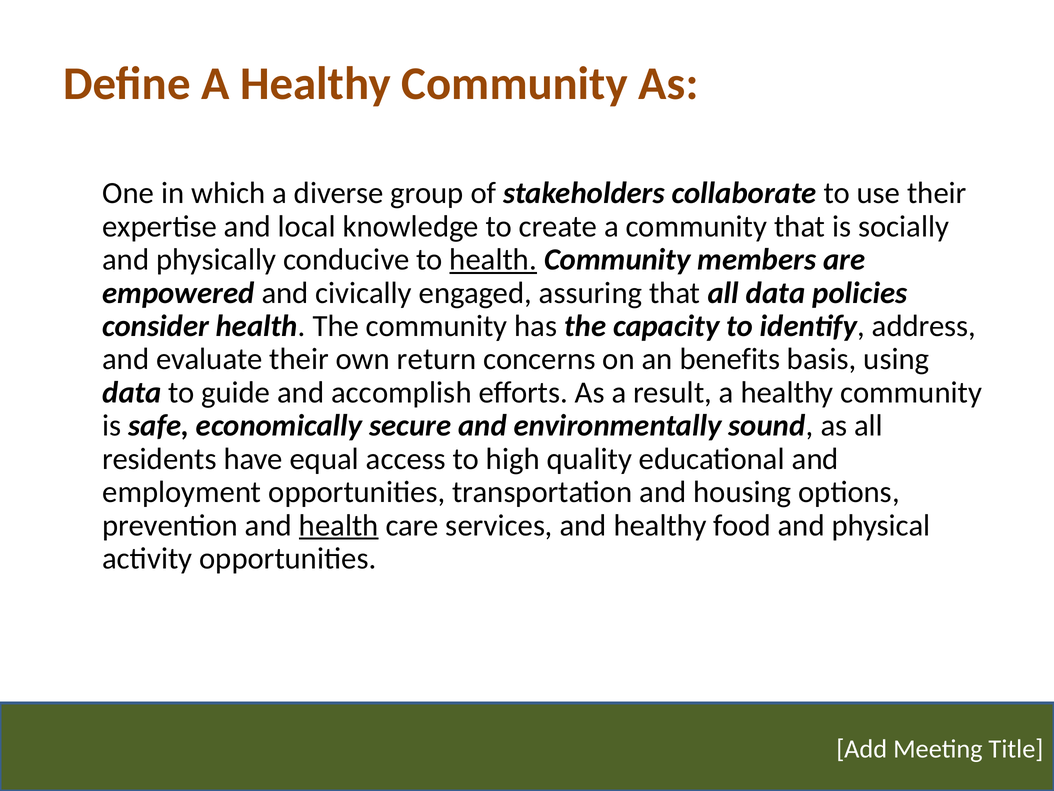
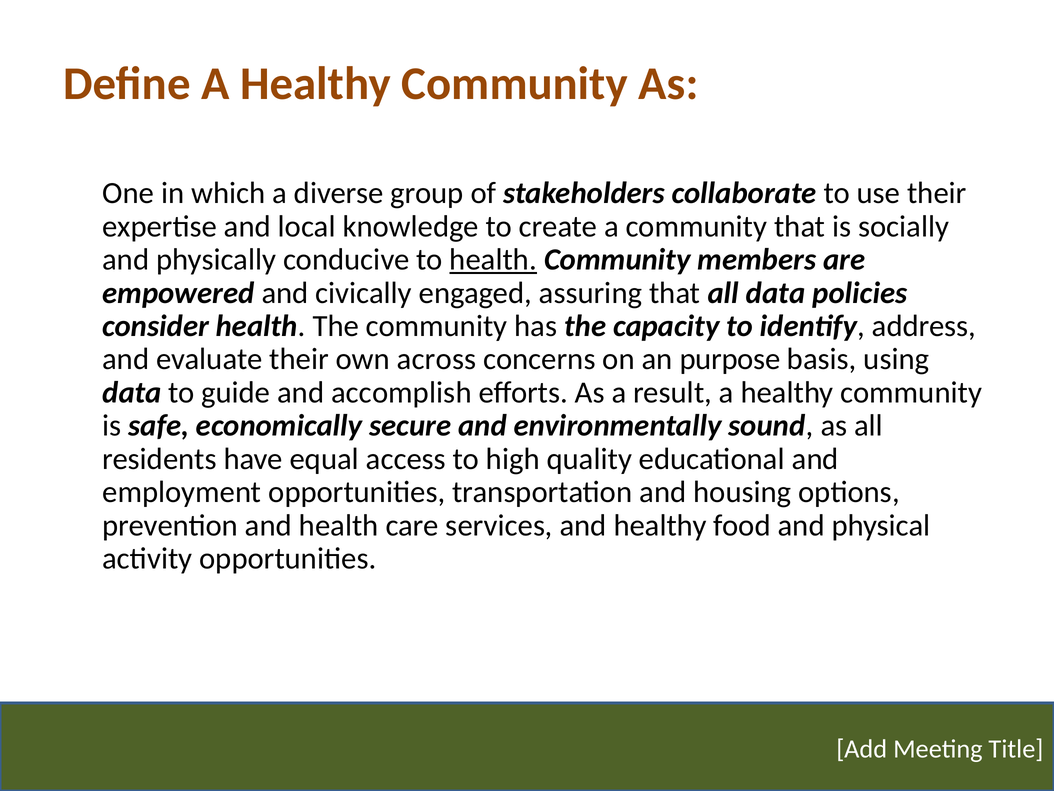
return: return -> across (437, 359)
benefits: benefits -> purpose (730, 359)
health underline: present -> none (339, 525)
